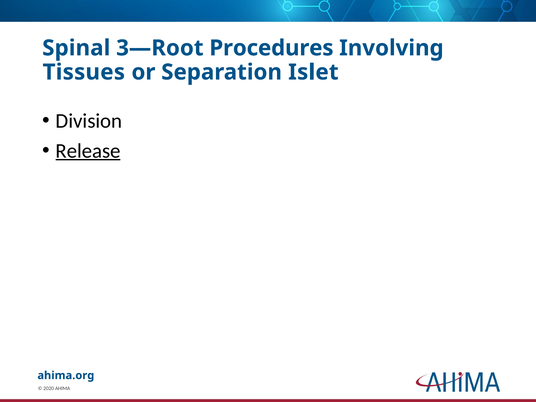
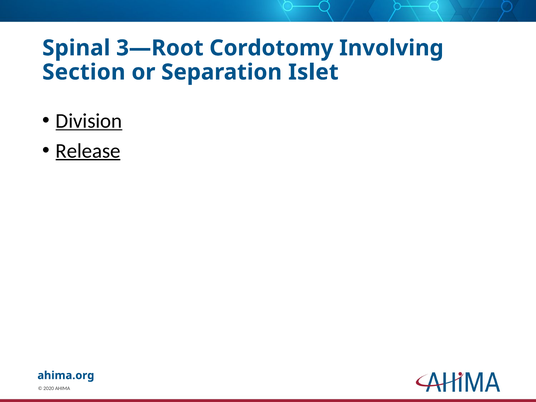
Procedures: Procedures -> Cordotomy (271, 48)
Tissues: Tissues -> Section (84, 72)
Division underline: none -> present (89, 121)
